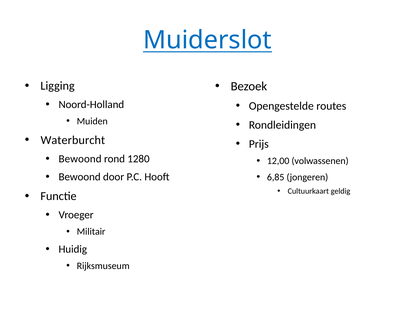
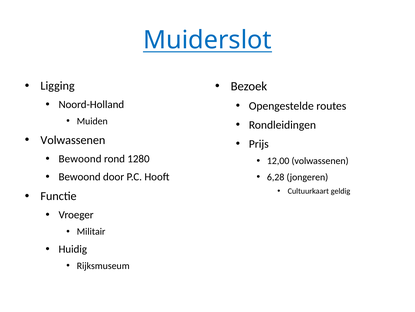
Waterburcht: Waterburcht -> Volwassenen (73, 140)
6,85: 6,85 -> 6,28 (276, 177)
